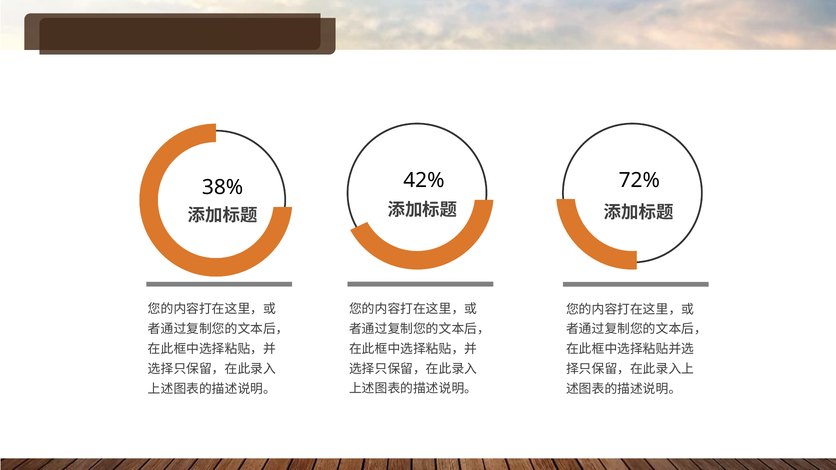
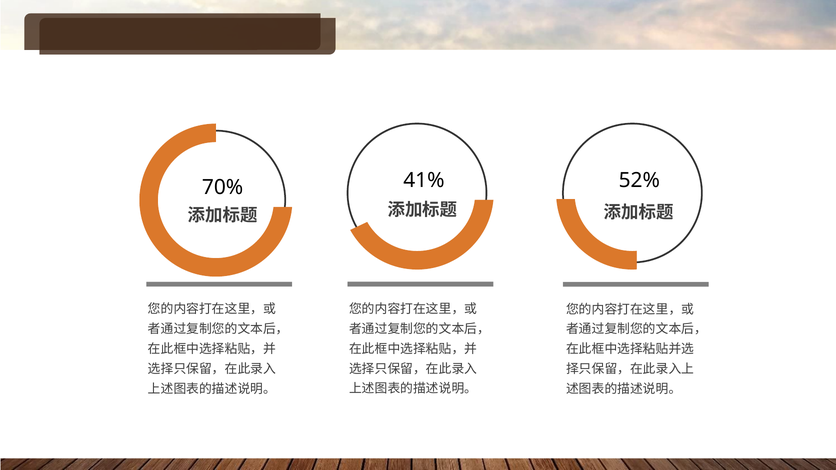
42%: 42% -> 41% (424, 181)
72%: 72% -> 52% (639, 181)
38%: 38% -> 70% (223, 188)
